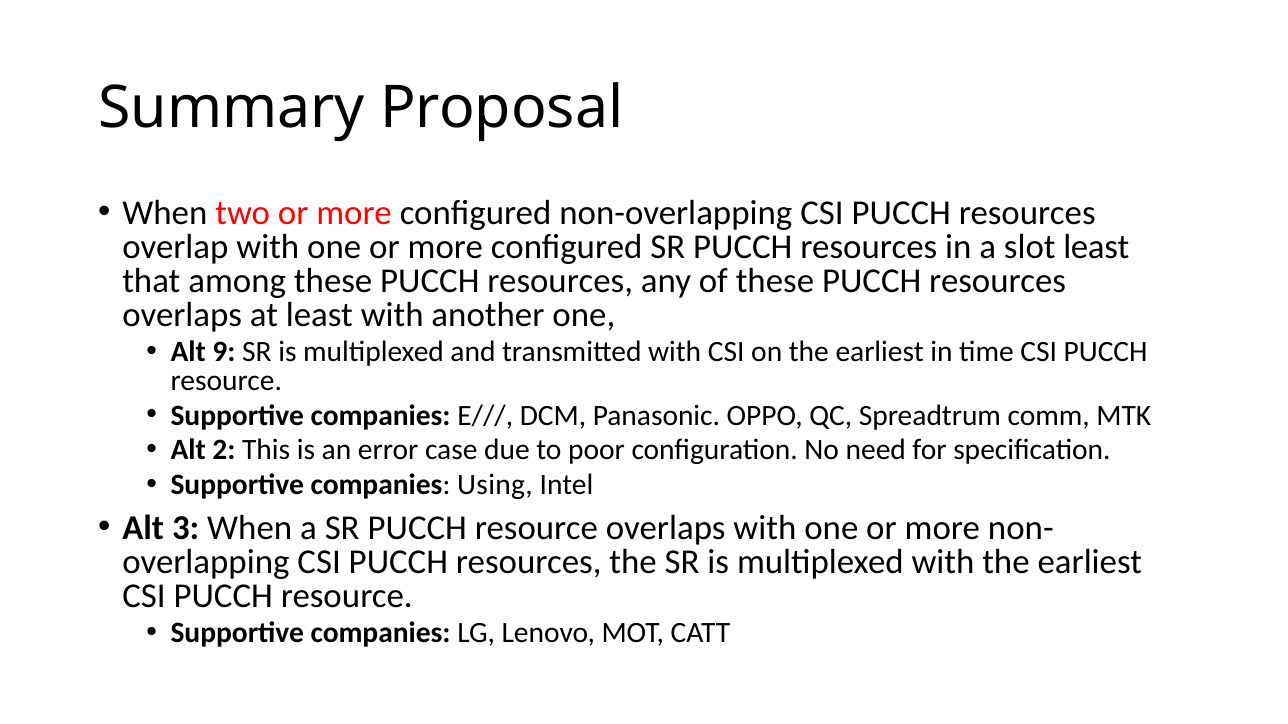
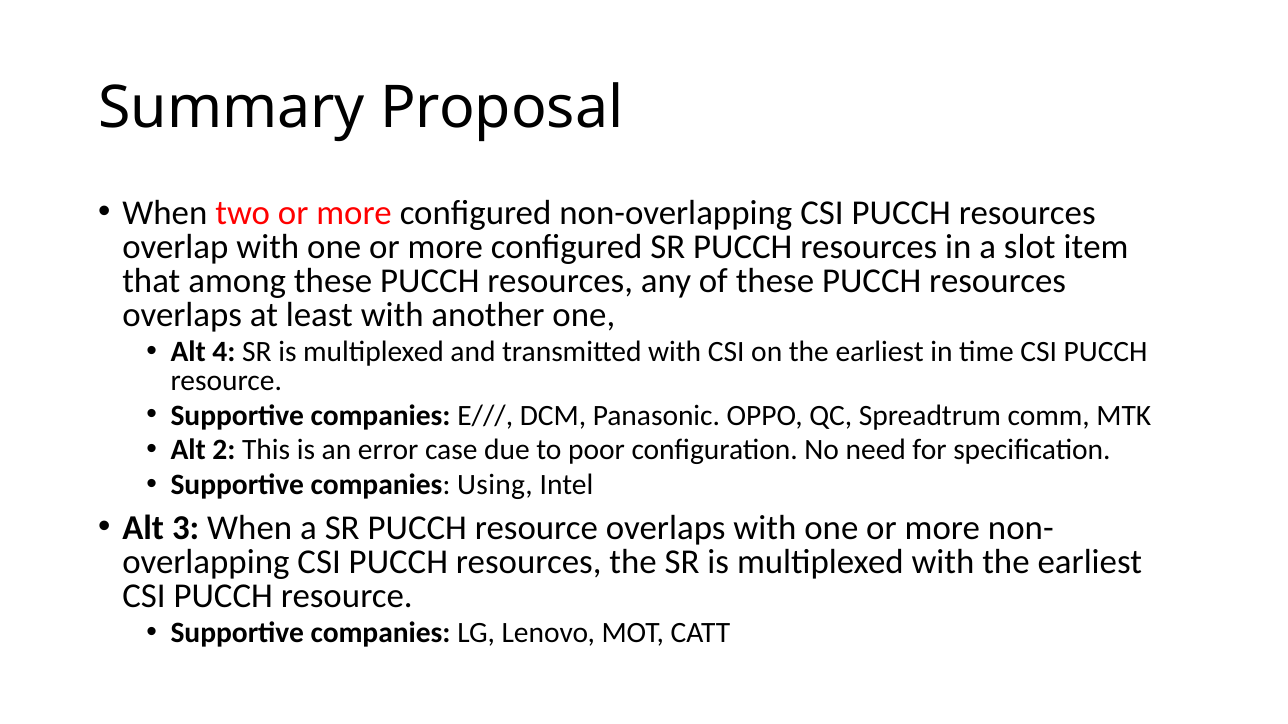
slot least: least -> item (1096, 247)
9: 9 -> 4 (224, 352)
